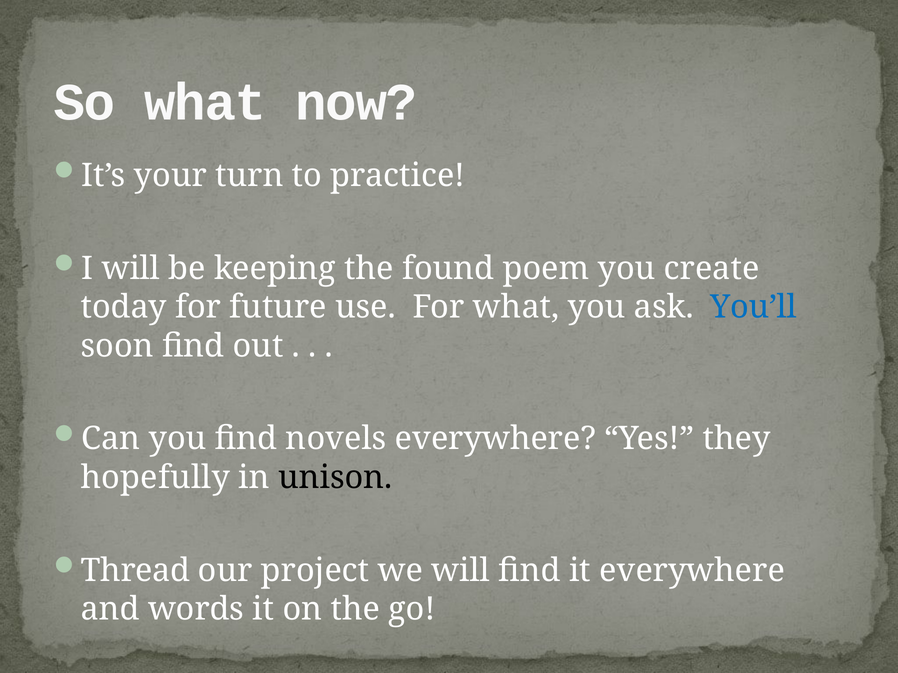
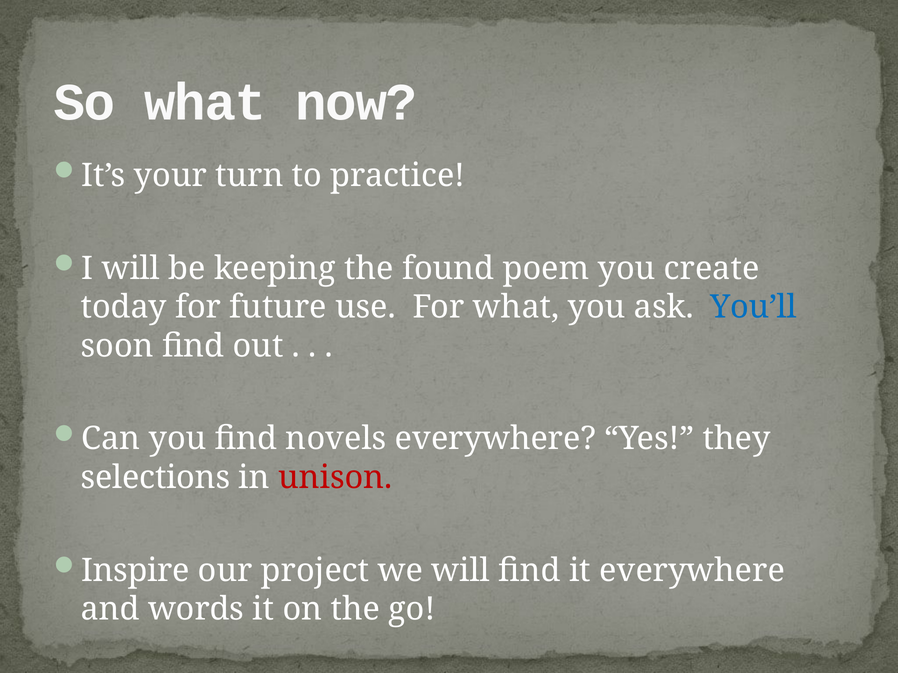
hopefully: hopefully -> selections (155, 478)
unison colour: black -> red (335, 478)
Thread: Thread -> Inspire (136, 571)
